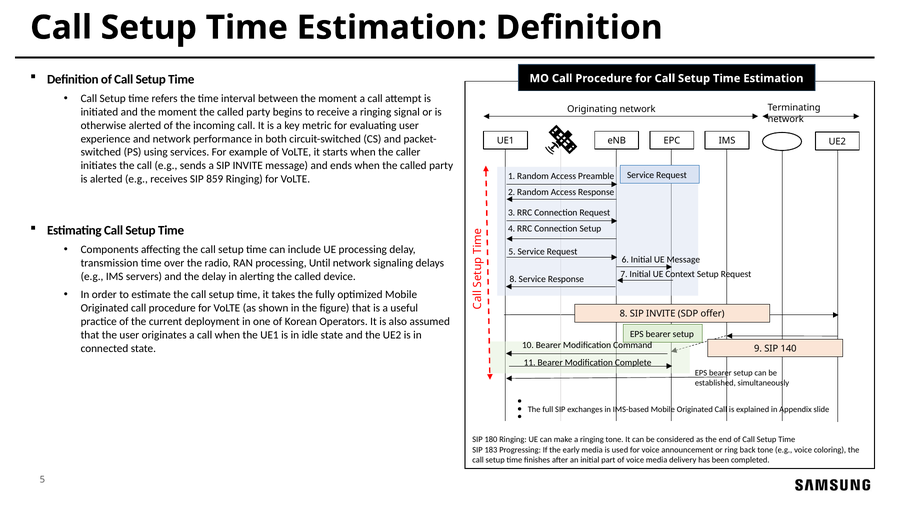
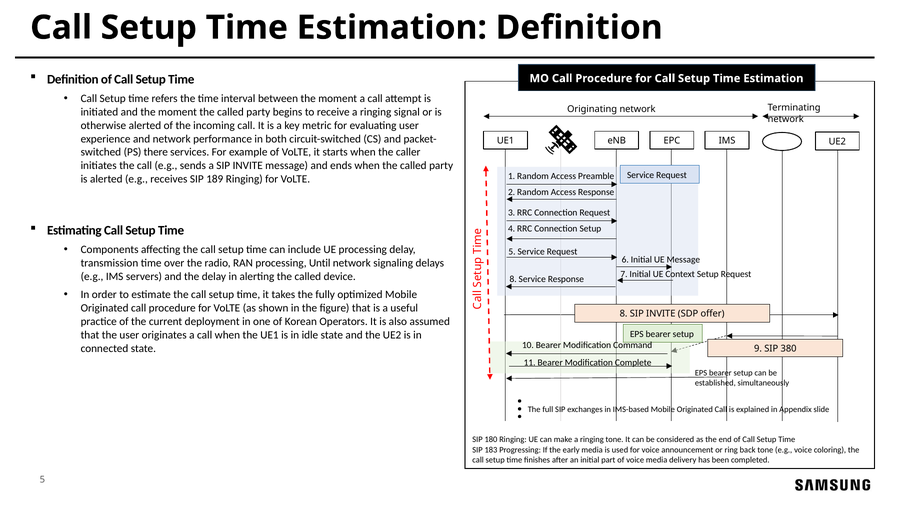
using: using -> there (156, 152)
859: 859 -> 189 (215, 179)
140: 140 -> 380 (789, 348)
